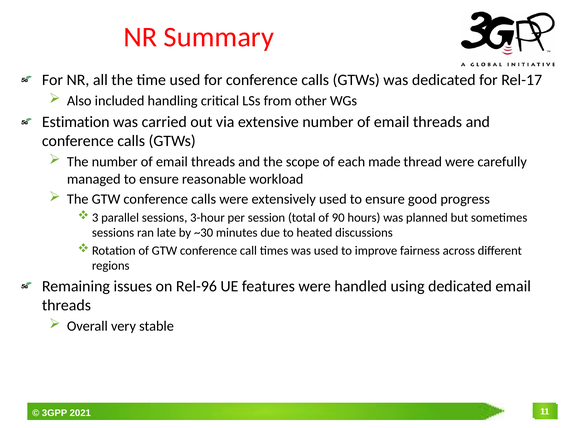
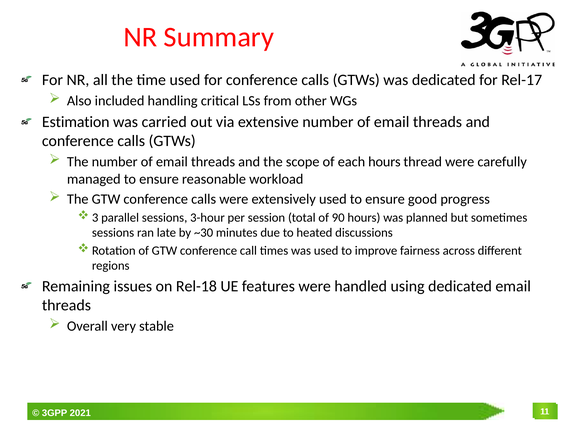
each made: made -> hours (384, 162)
Rel-96: Rel-96 -> Rel-18 (196, 286)
